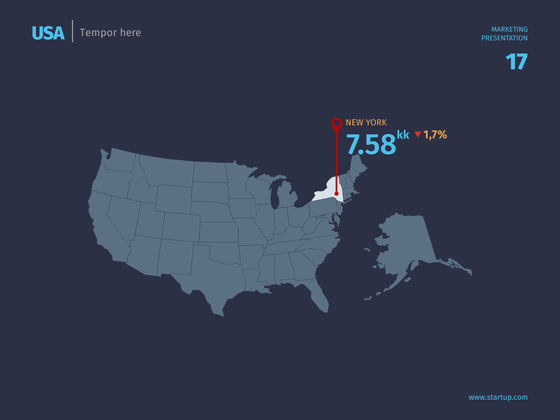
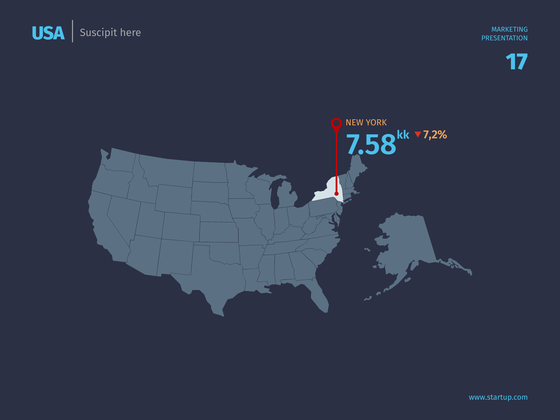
Tempor: Tempor -> Suscipit (99, 33)
1,7%: 1,7% -> 7,2% (436, 135)
